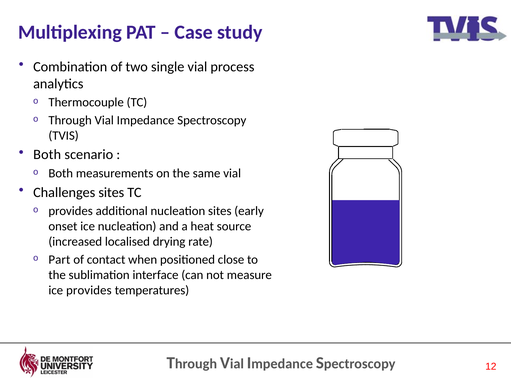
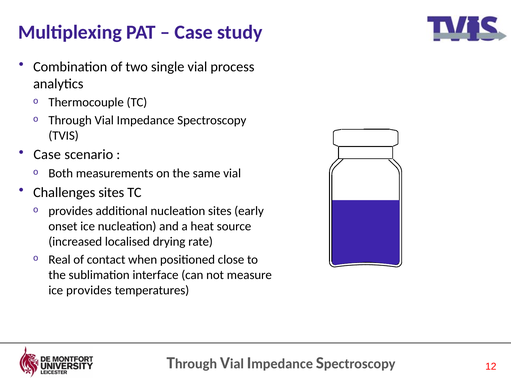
Both: Both -> Case (47, 155)
Part: Part -> Real (59, 260)
